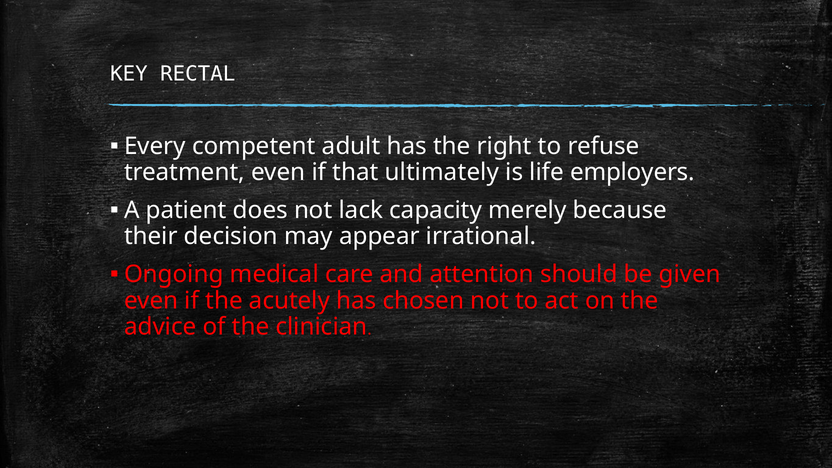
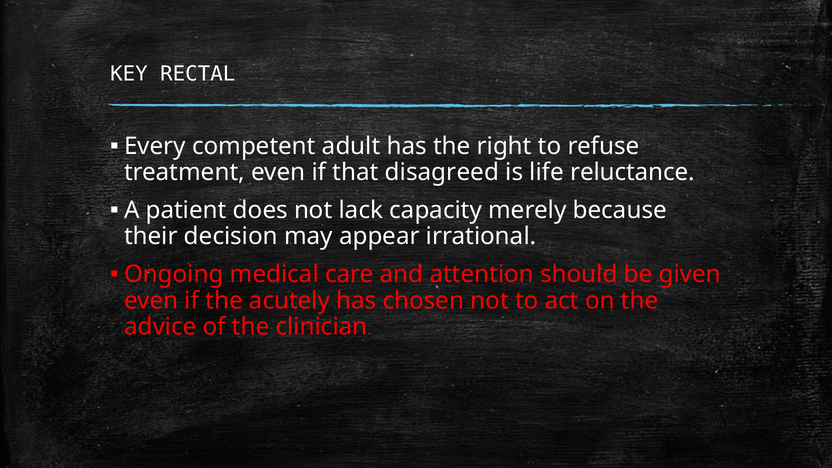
ultimately: ultimately -> disagreed (442, 172)
employers: employers -> reluctance (632, 172)
